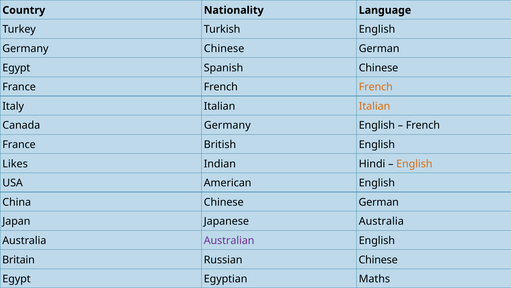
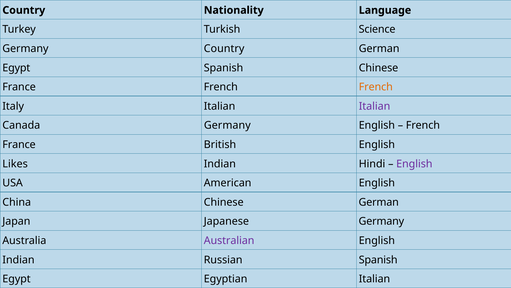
Turkish English: English -> Science (377, 29)
Germany Chinese: Chinese -> Country (224, 49)
Italian colour: orange -> purple (375, 106)
English colour: orange -> purple (414, 164)
Japanese Australia: Australia -> Germany (381, 221)
Britain: Britain -> Indian (18, 259)
Russian Chinese: Chinese -> Spanish (378, 259)
Egyptian Maths: Maths -> Italian (374, 278)
